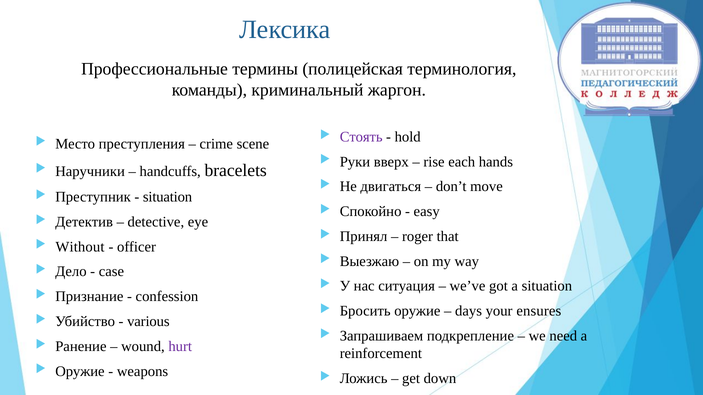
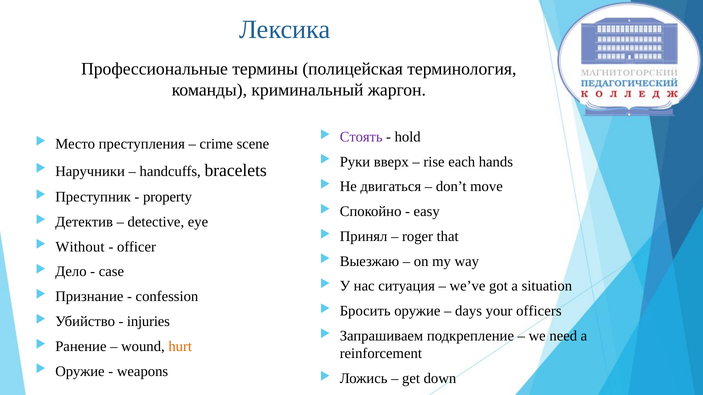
situation: situation -> property (168, 197)
ensures: ensures -> officers (539, 311)
various: various -> injuries (148, 322)
hurt colour: purple -> orange (180, 347)
